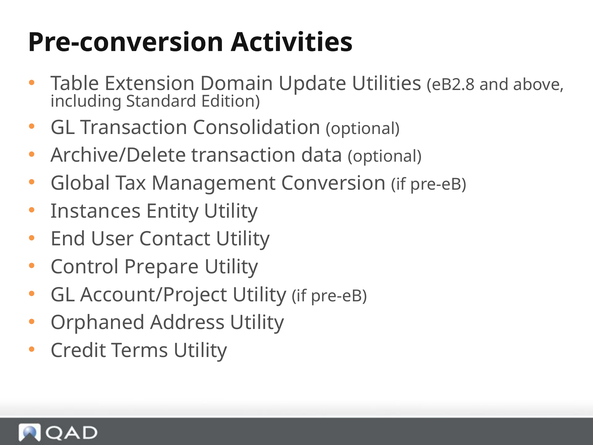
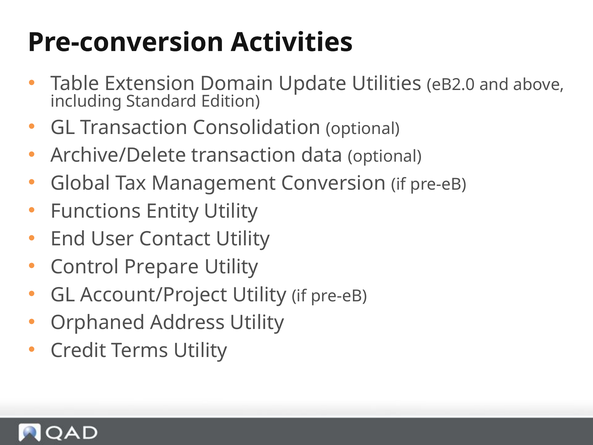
eB2.8: eB2.8 -> eB2.0 (451, 85)
Instances: Instances -> Functions (96, 211)
